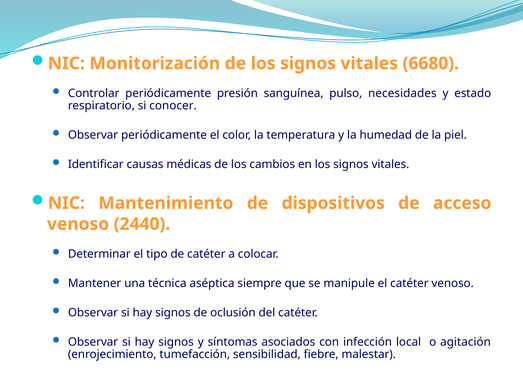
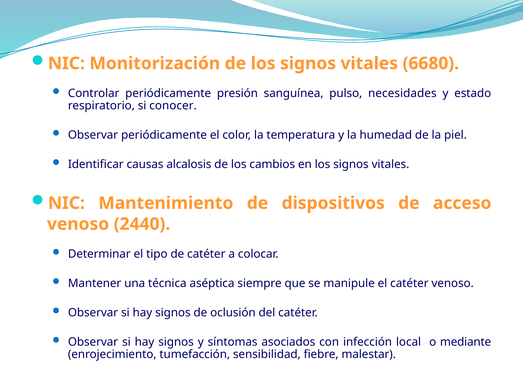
médicas: médicas -> alcalosis (189, 165)
agitación: agitación -> mediante (466, 342)
